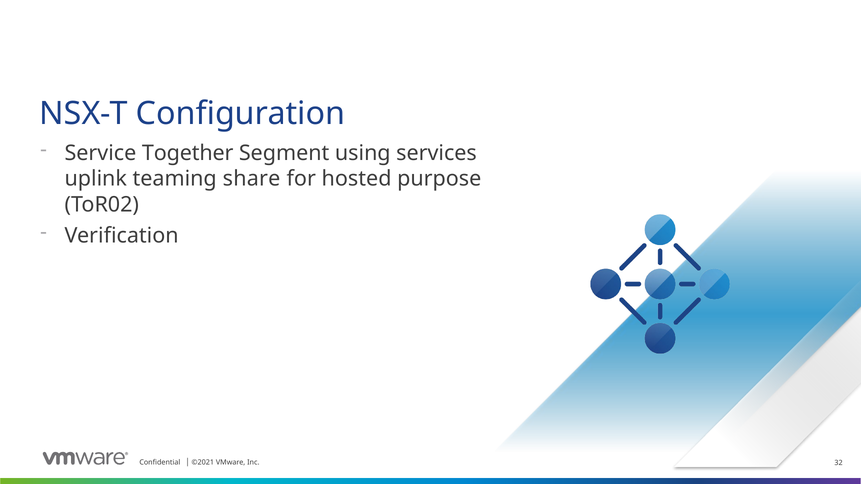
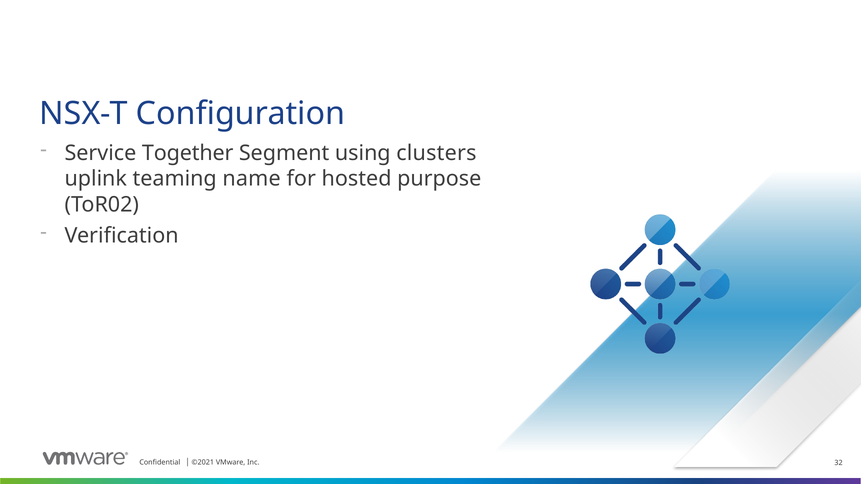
services: services -> clusters (436, 153)
share: share -> name (252, 179)
